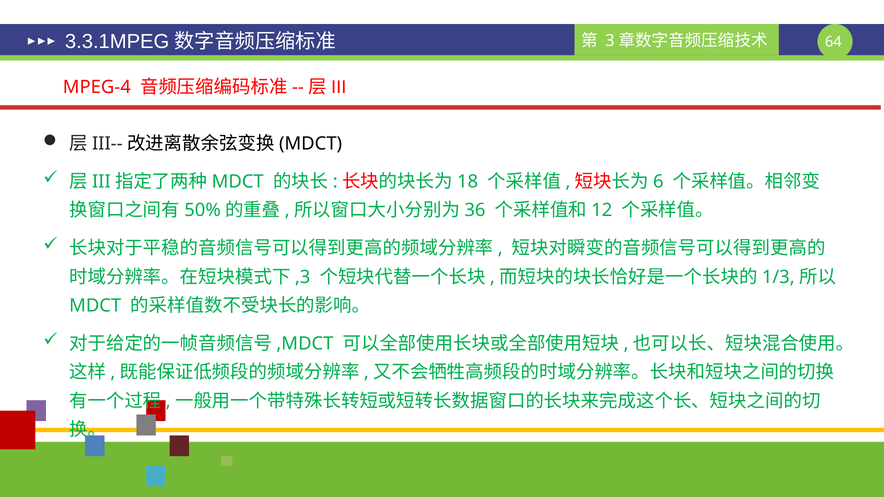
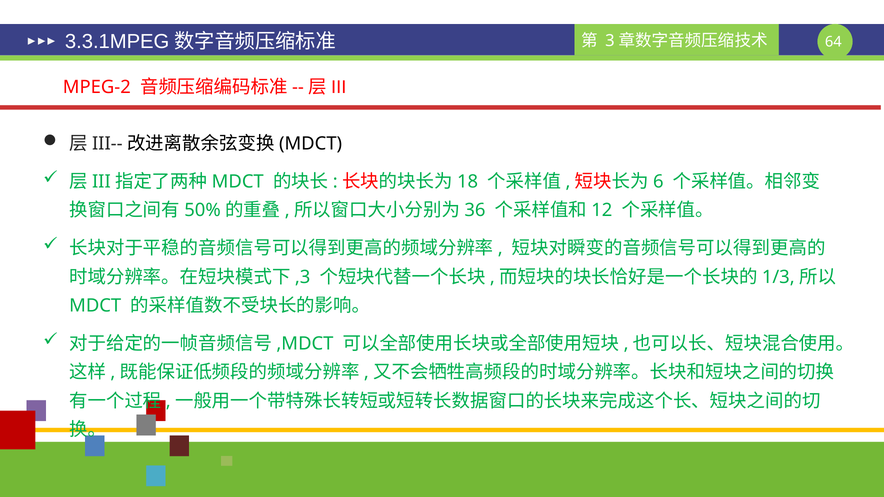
MPEG-4: MPEG-4 -> MPEG-2 (97, 87)
